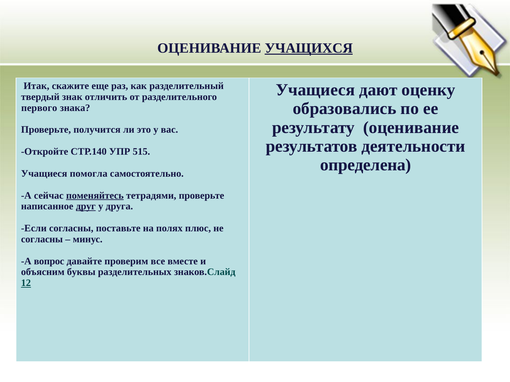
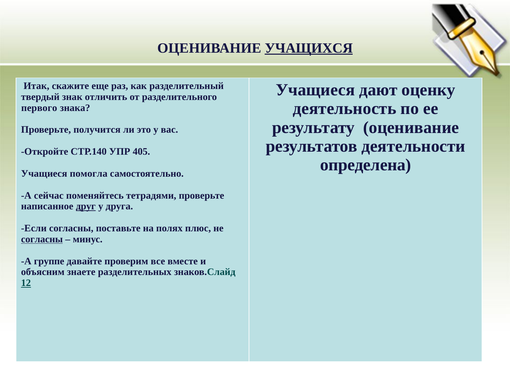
образовались: образовались -> деятельность (345, 109)
515: 515 -> 405 (141, 152)
поменяйтесь underline: present -> none (95, 196)
согласны underline: none -> present (42, 240)
вопрос: вопрос -> группе (49, 261)
буквы: буквы -> знаете (81, 272)
